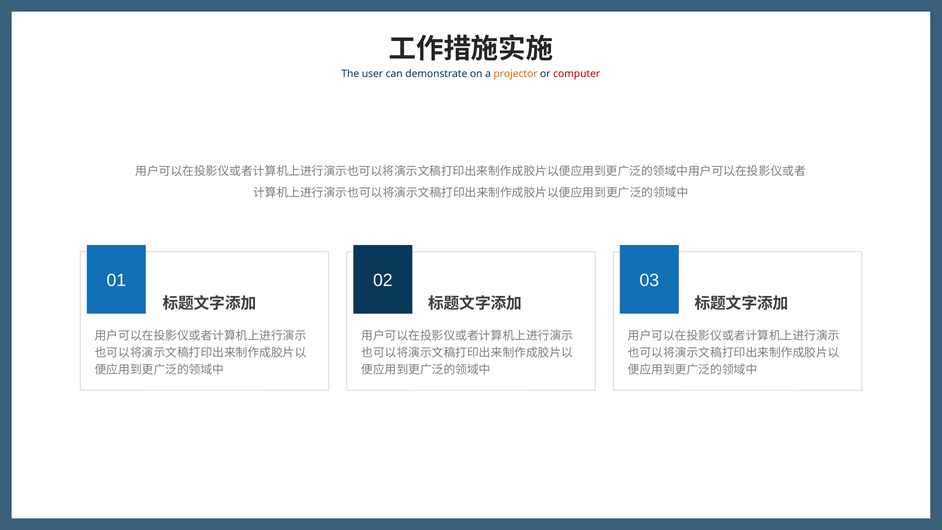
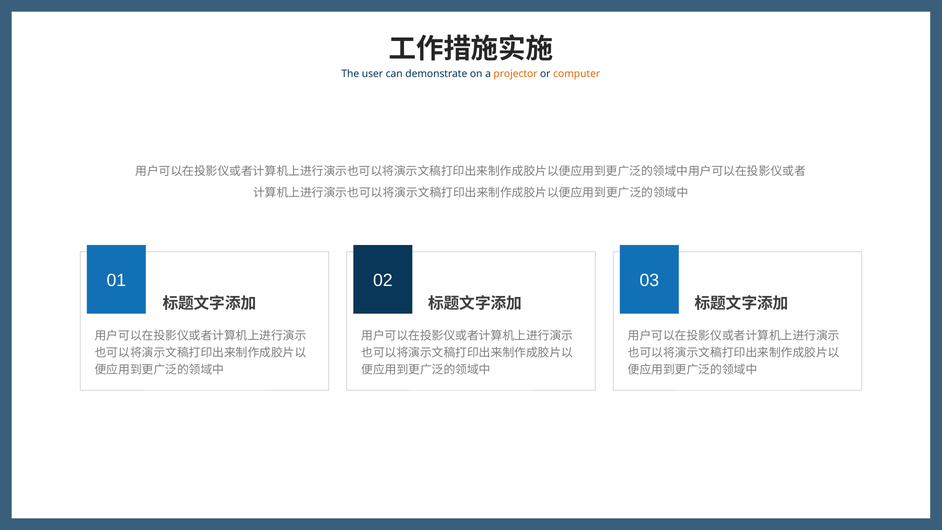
computer colour: red -> orange (577, 74)
